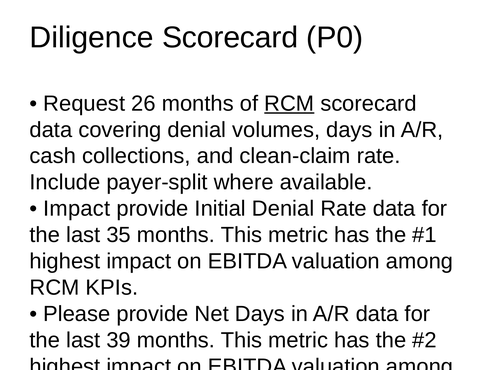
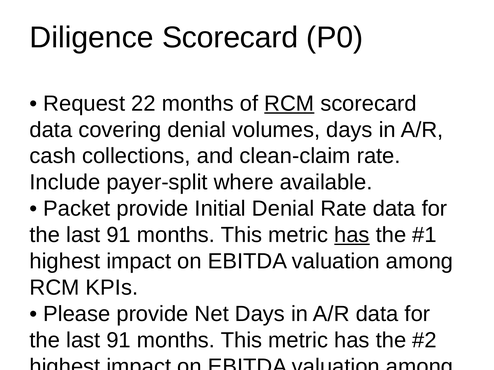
26: 26 -> 22 (143, 104)
Impact: Impact -> Packet (77, 209)
35: 35 -> 91 (119, 235)
has underline: none -> present (352, 235)
39: 39 -> 91 (119, 341)
